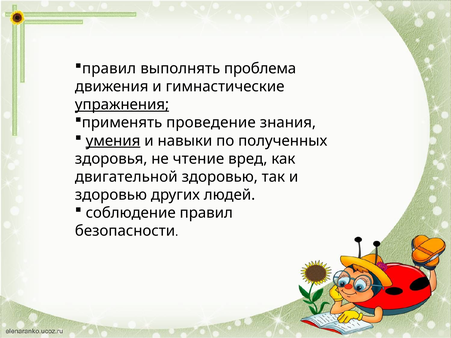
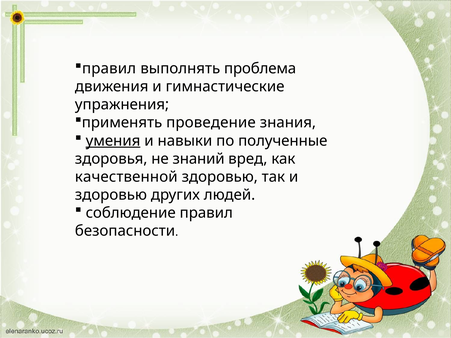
упражнения underline: present -> none (122, 105)
полученных: полученных -> полученные (283, 141)
чтение: чтение -> знаний (199, 159)
двигательной: двигательной -> качественной (126, 177)
